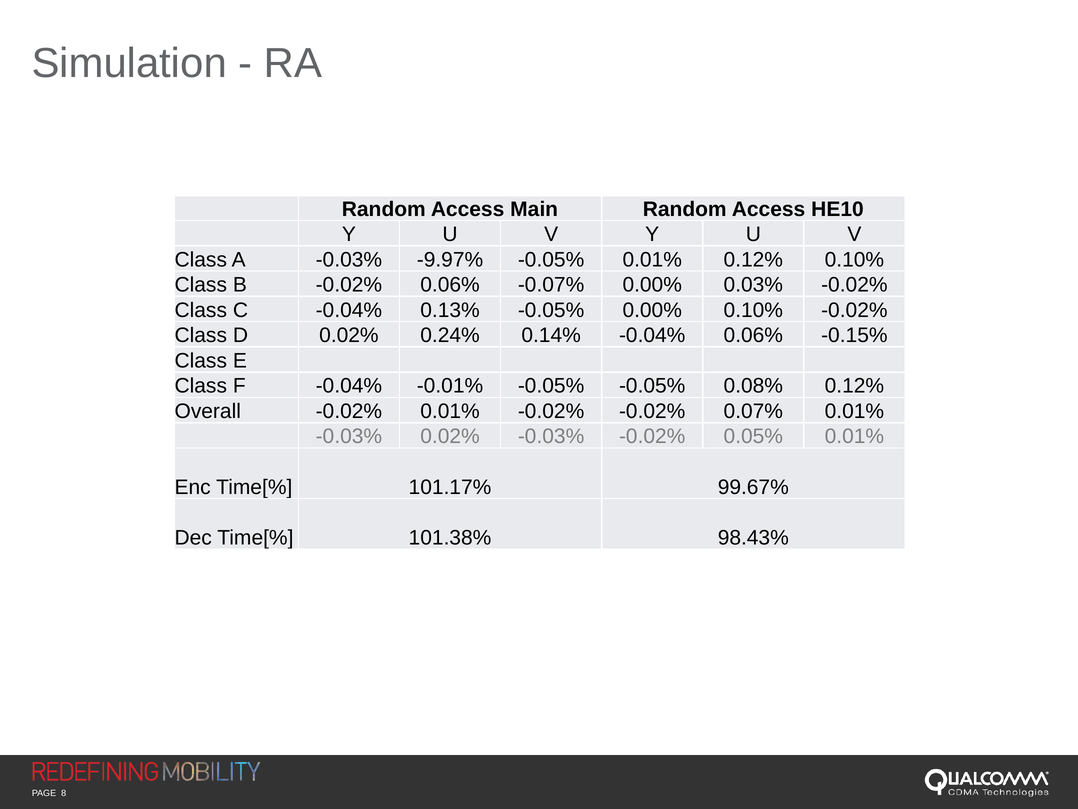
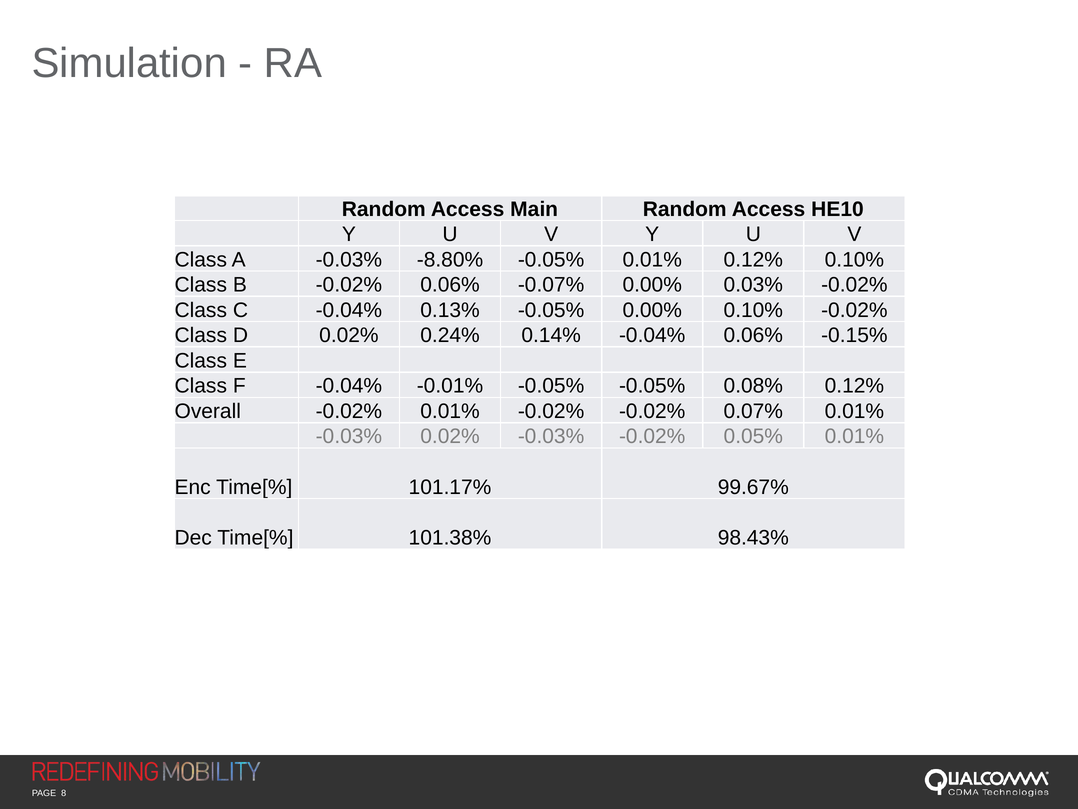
-9.97%: -9.97% -> -8.80% (450, 259)
